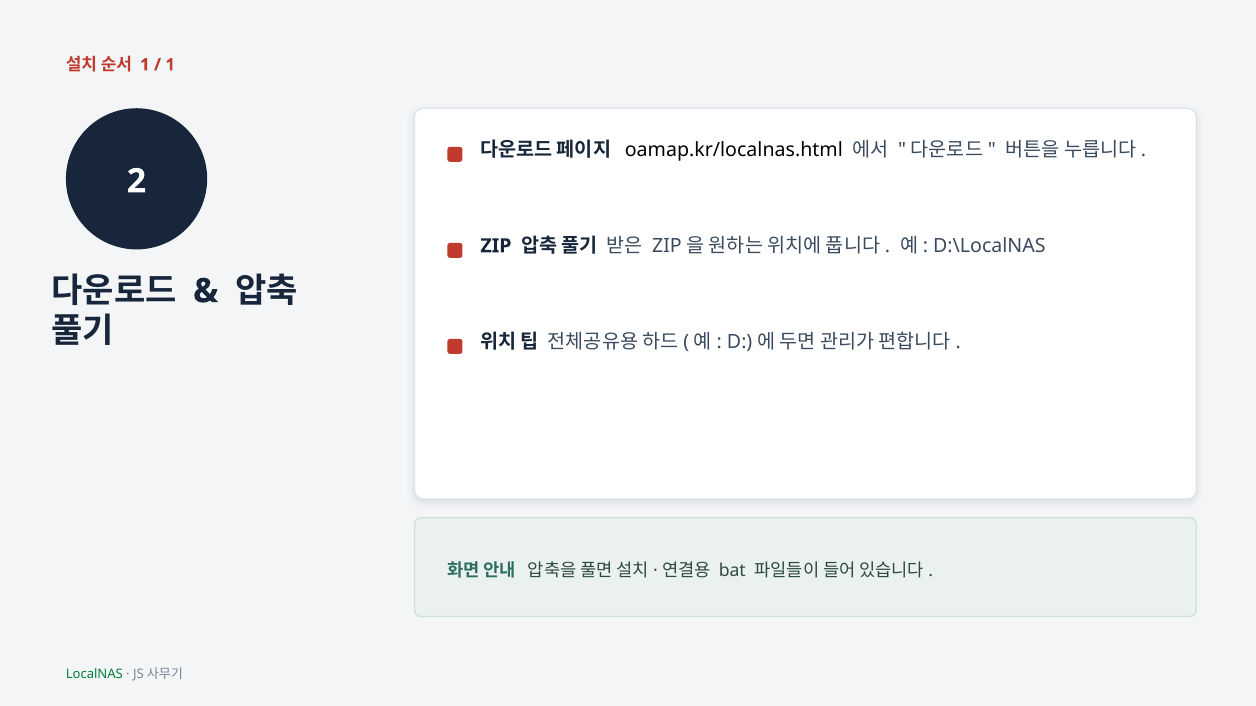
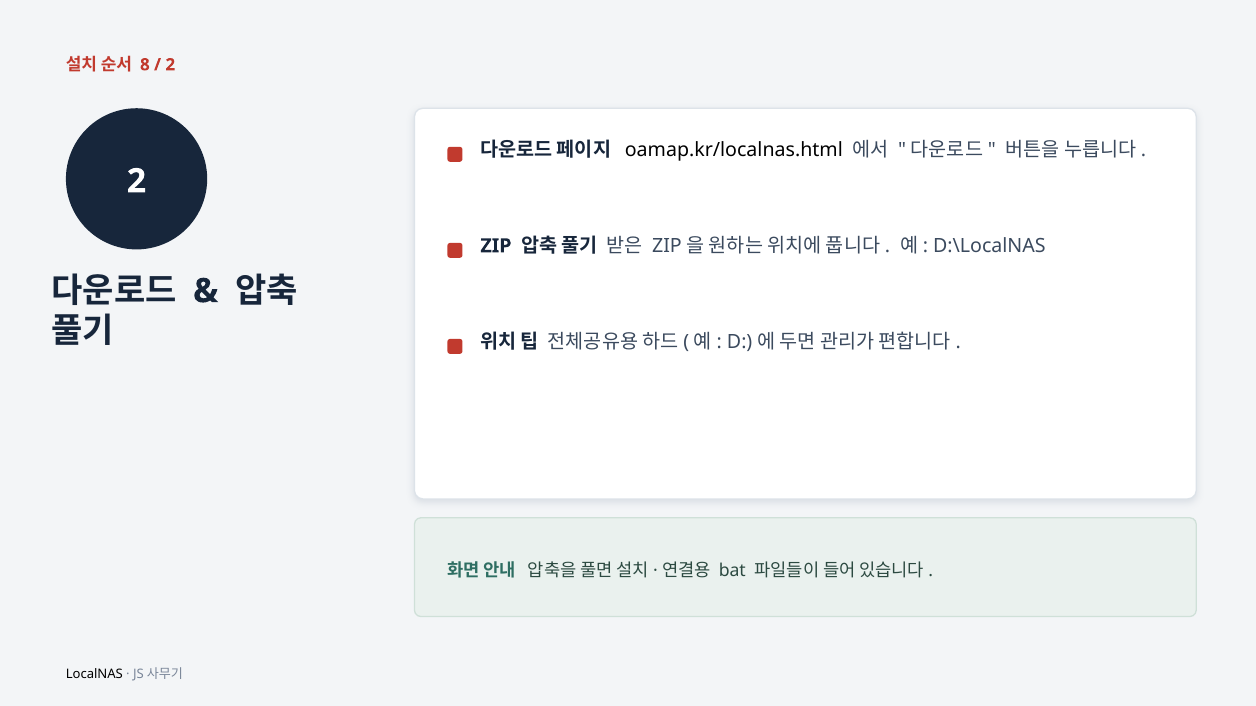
1: 1 -> 8 (145, 65)
1: 1 -> 2 (170, 65)
LocalNAS colour: green -> black (94, 674)
